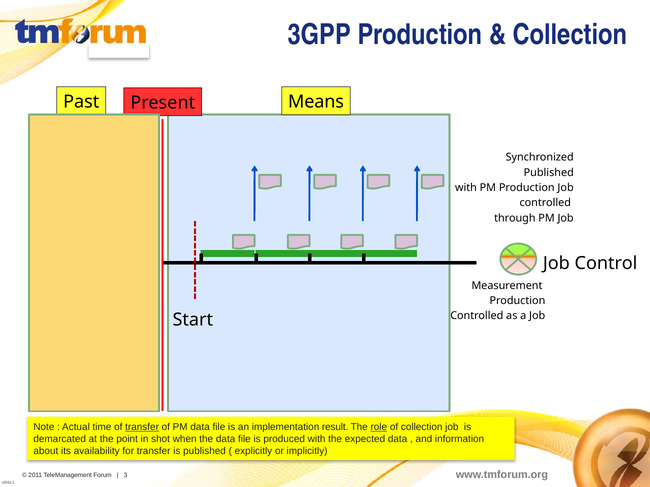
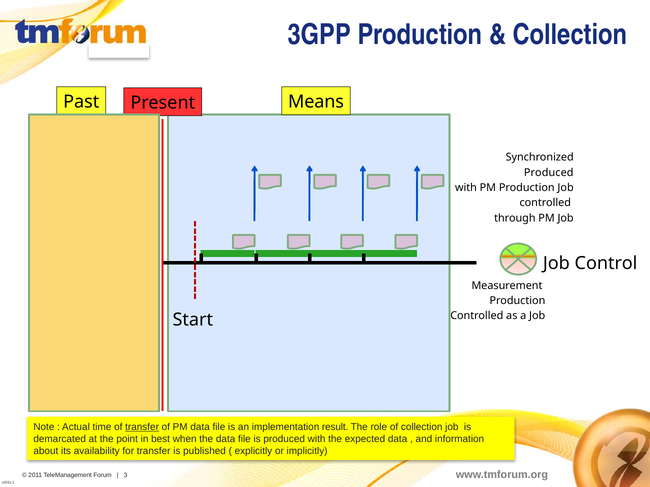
Published: Published -> Produced (549, 173)
role underline: present -> none (379, 427)
shot: shot -> best (161, 439)
